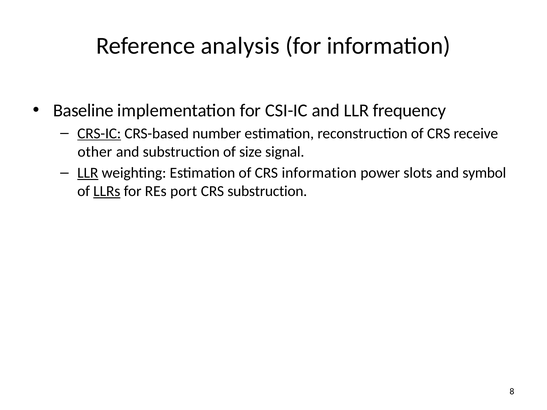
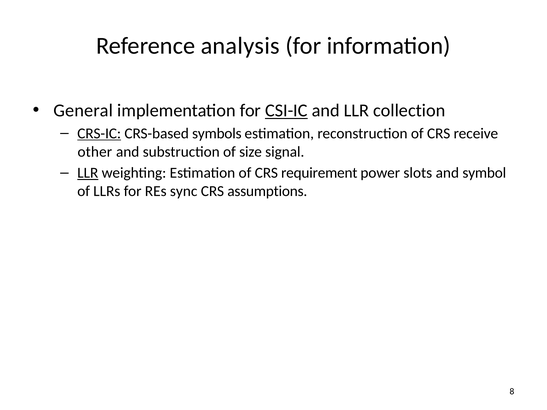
Baseline: Baseline -> General (83, 111)
CSI-IC underline: none -> present (286, 111)
frequency: frequency -> collection (409, 111)
number: number -> symbols (217, 134)
CRS information: information -> requirement (319, 173)
LLRs underline: present -> none (107, 191)
port: port -> sync (184, 191)
CRS substruction: substruction -> assumptions (267, 191)
